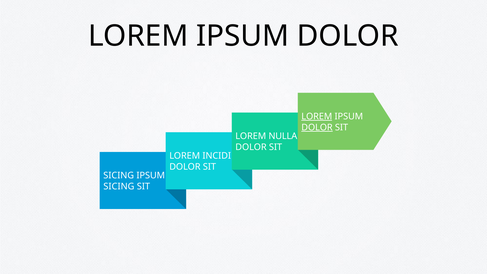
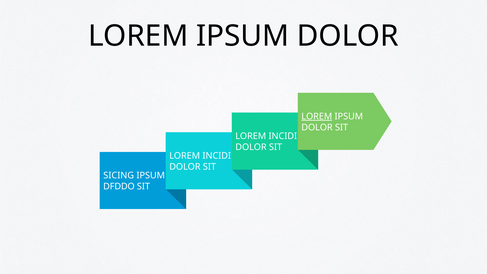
DOLOR underline: present -> none (317, 127)
NULLA: NULLA -> INCIDI (283, 136)
SICING: SICING -> DFDDO (119, 187)
